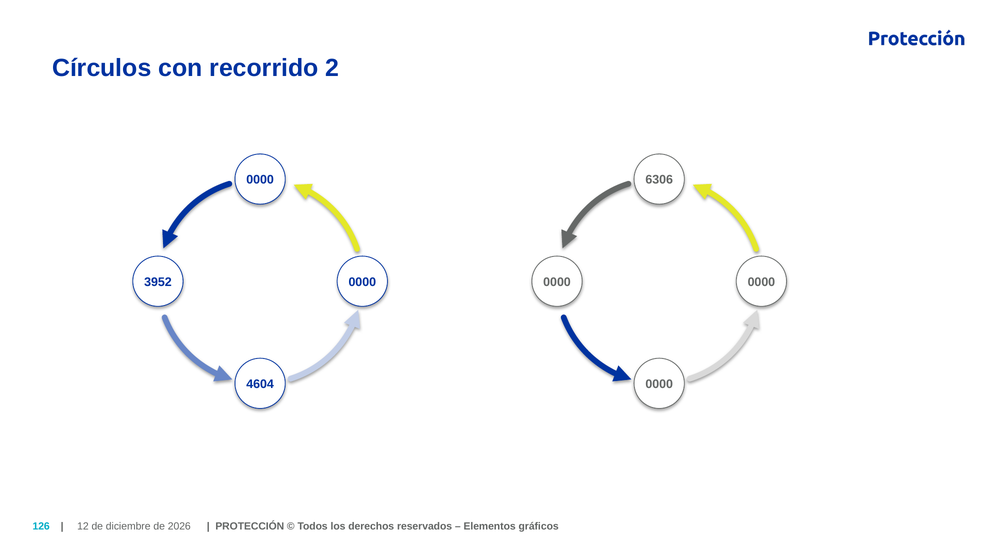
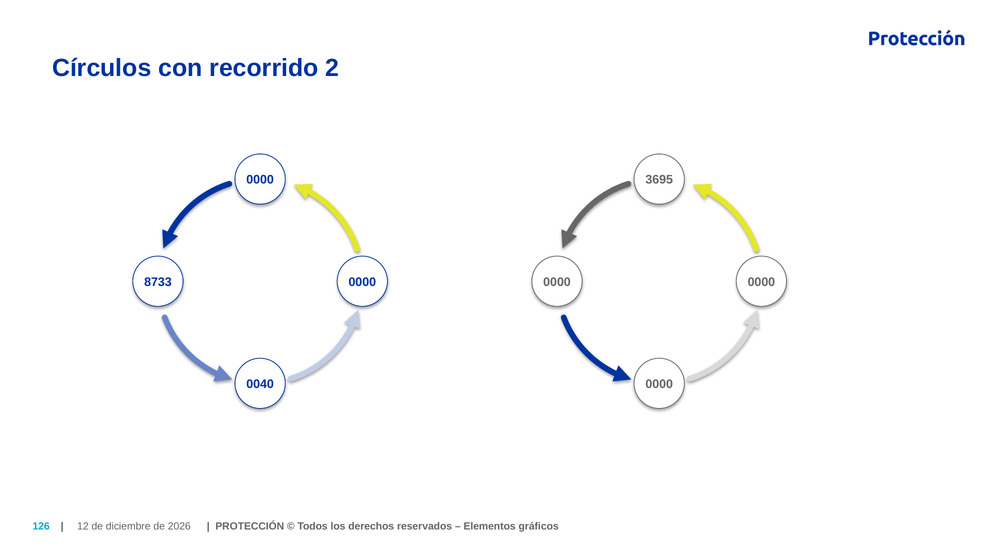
6306: 6306 -> 3695 (659, 180)
3952: 3952 -> 8733 (158, 282)
4604: 4604 -> 0040 (260, 384)
